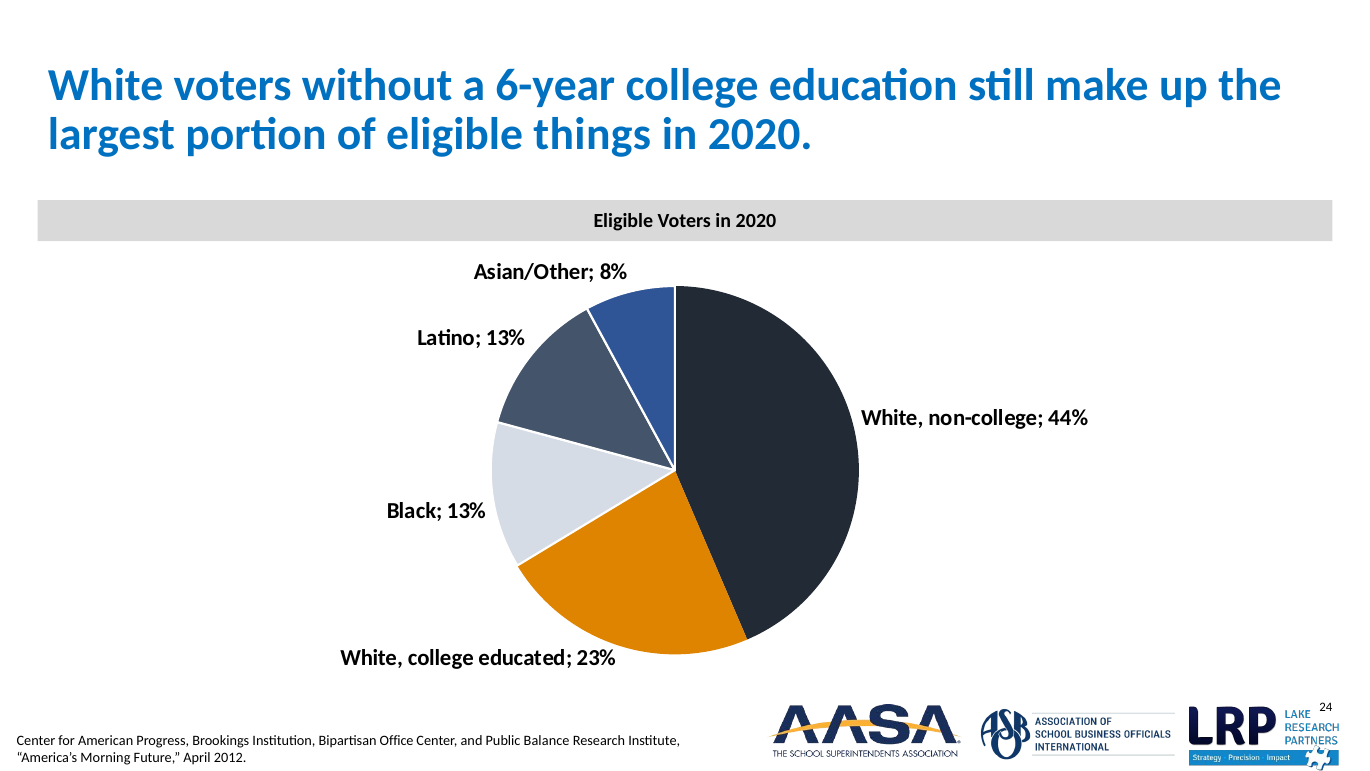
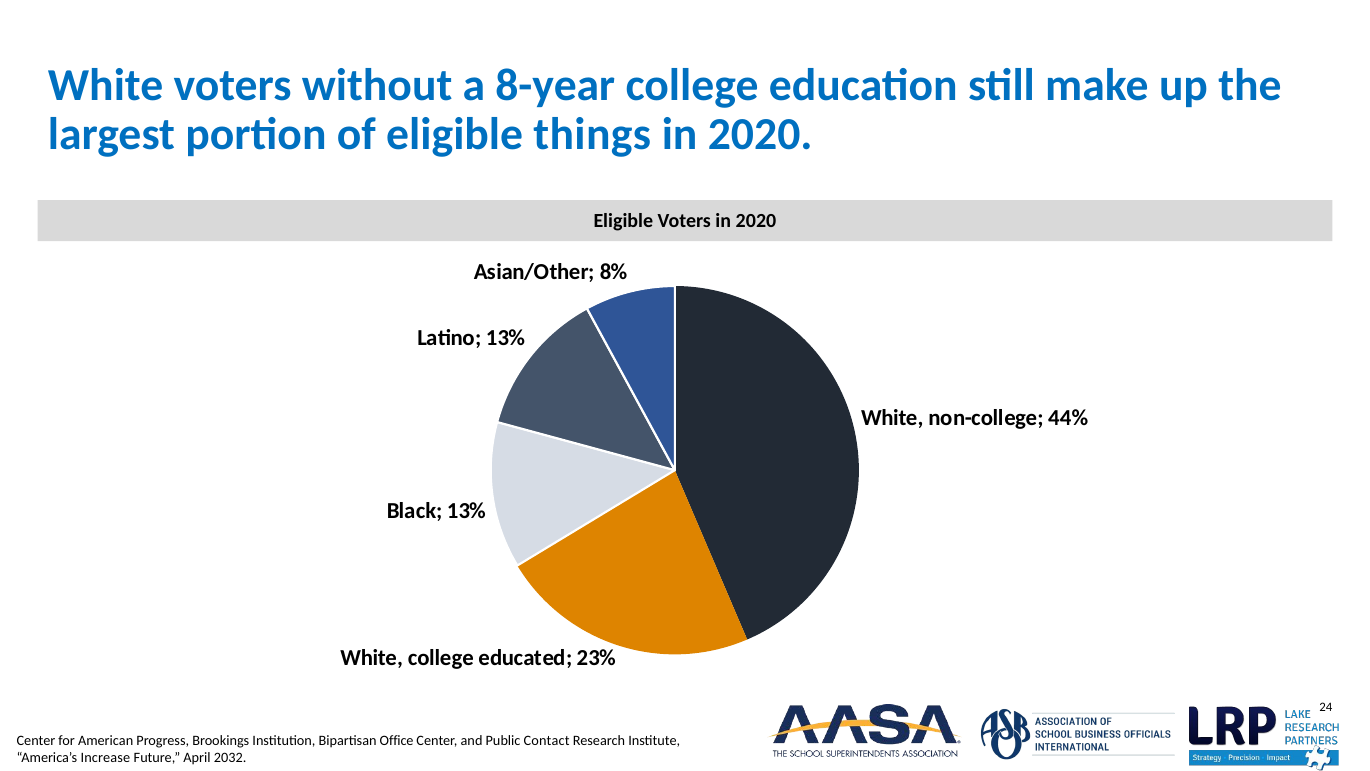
6-year: 6-year -> 8-year (555, 85)
Balance: Balance -> Contact (547, 740)
Morning: Morning -> Increase (105, 757)
2012: 2012 -> 2032 (230, 757)
